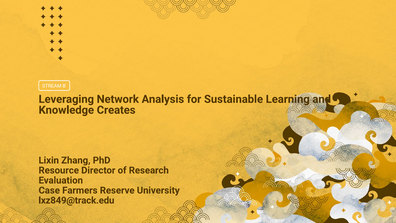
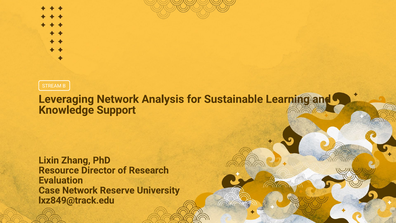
Creates: Creates -> Support (116, 110)
Case Farmers: Farmers -> Network (80, 190)
